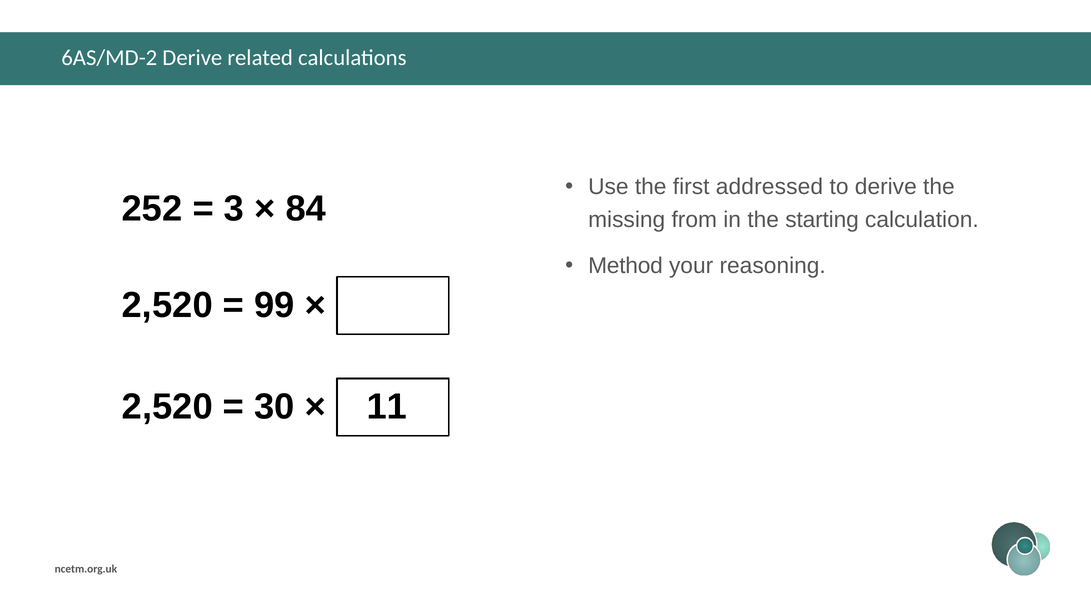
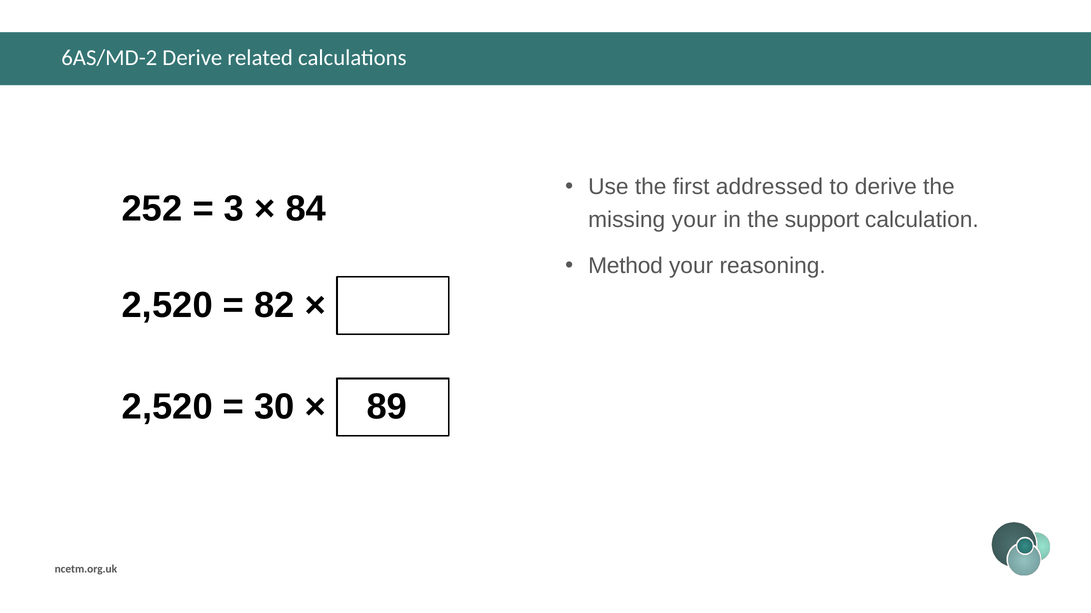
missing from: from -> your (694, 220)
starting: starting -> support (822, 220)
99: 99 -> 82 (274, 306)
11: 11 -> 89 (387, 407)
